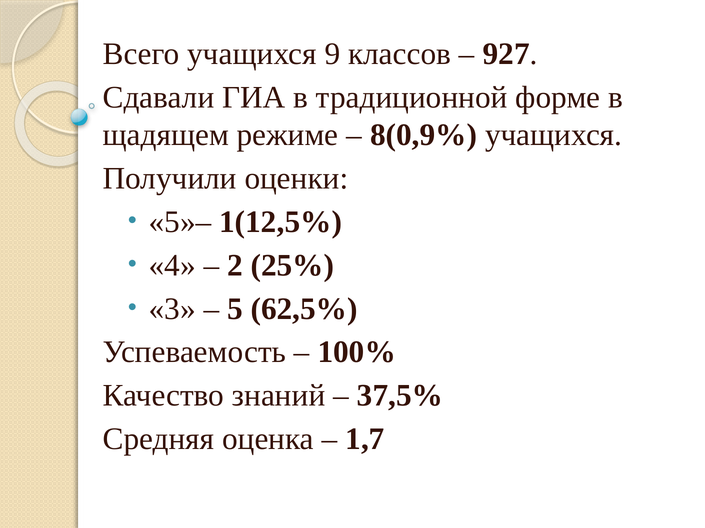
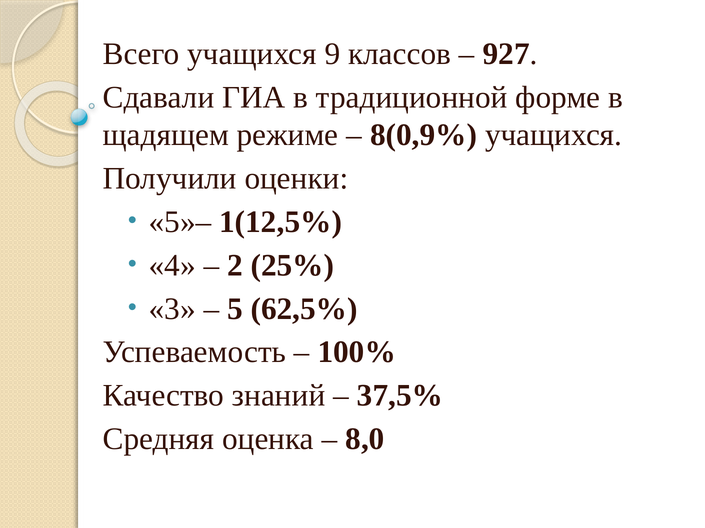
1,7: 1,7 -> 8,0 (365, 440)
